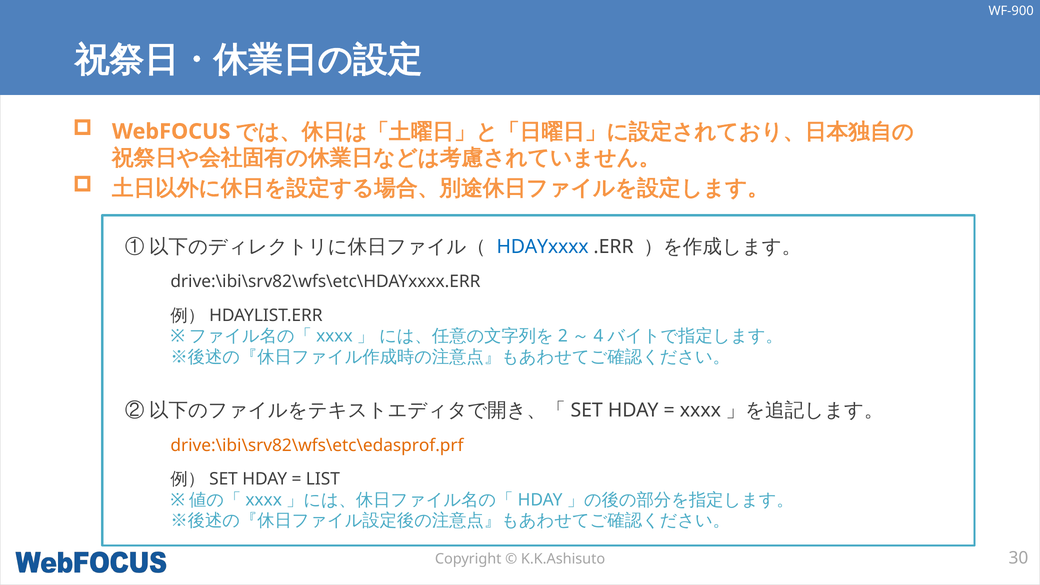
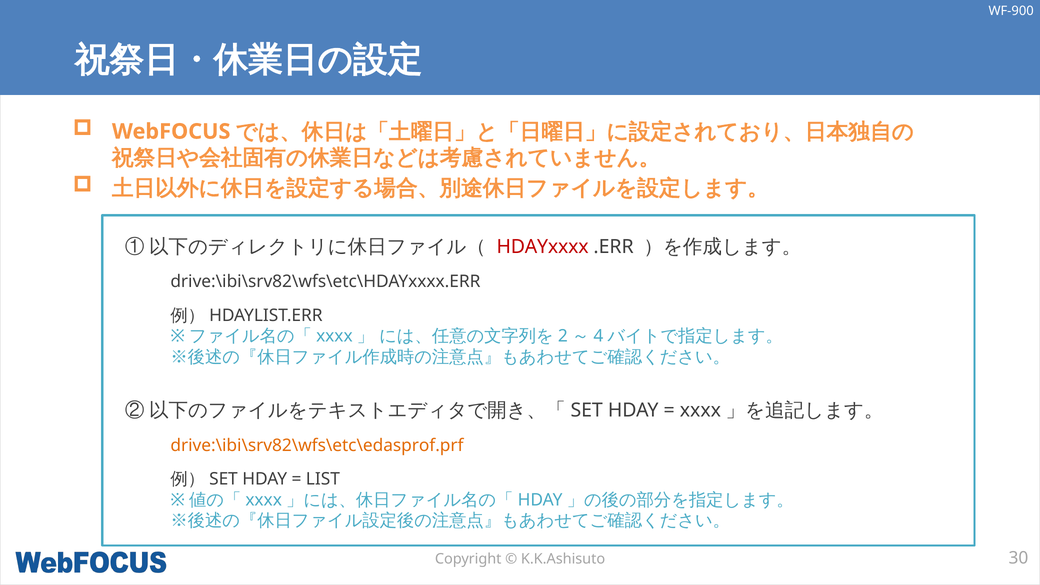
HDAYxxxx colour: blue -> red (543, 247)
